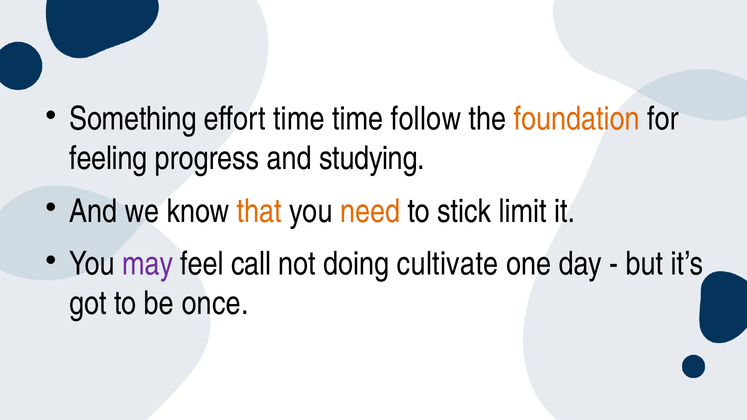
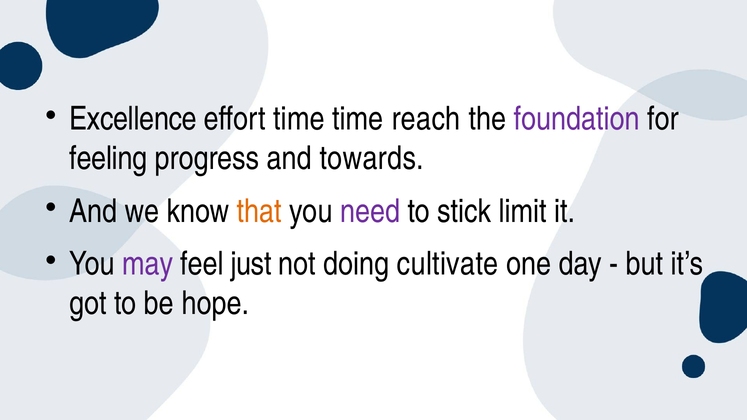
Something: Something -> Excellence (133, 119)
follow: follow -> reach (426, 119)
foundation colour: orange -> purple (577, 119)
studying: studying -> towards (372, 158)
need colour: orange -> purple (370, 211)
call: call -> just (251, 264)
once: once -> hope (215, 304)
